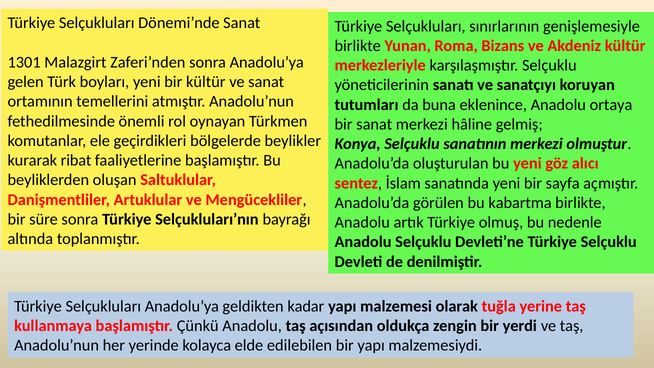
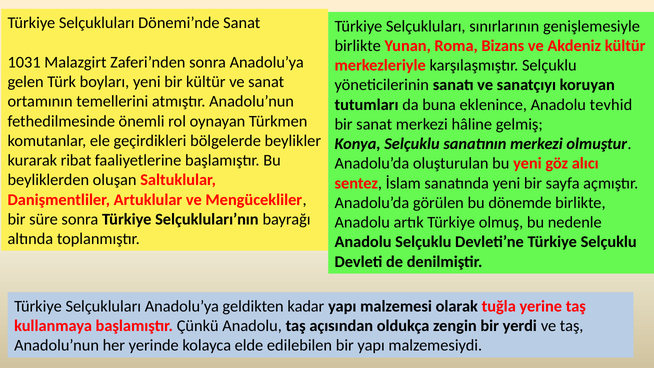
1301: 1301 -> 1031 (24, 62)
ortaya: ortaya -> tevhid (611, 105)
kabartma: kabartma -> dönemde (520, 203)
